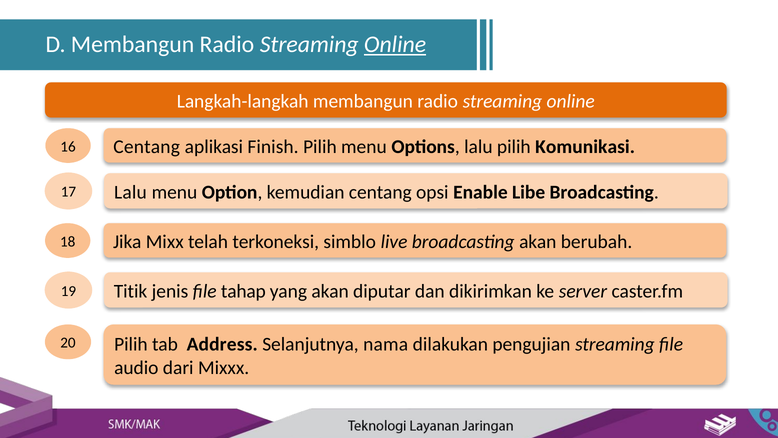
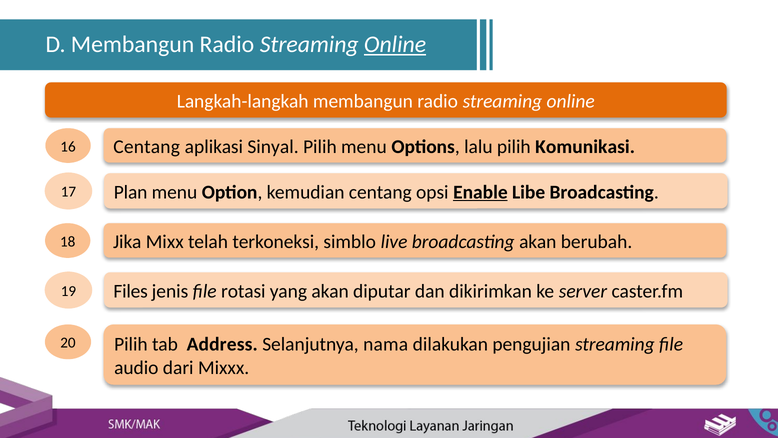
Finish: Finish -> Sinyal (273, 147)
Lalu: Lalu -> Plan (131, 192)
Enable underline: none -> present (480, 192)
Titik: Titik -> Files (131, 291)
tahap: tahap -> rotasi (243, 291)
